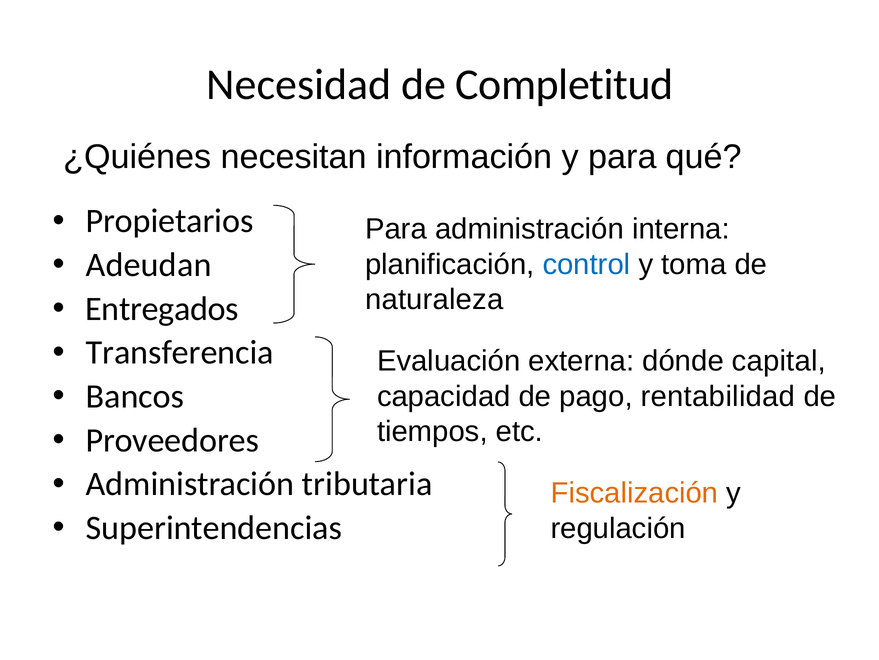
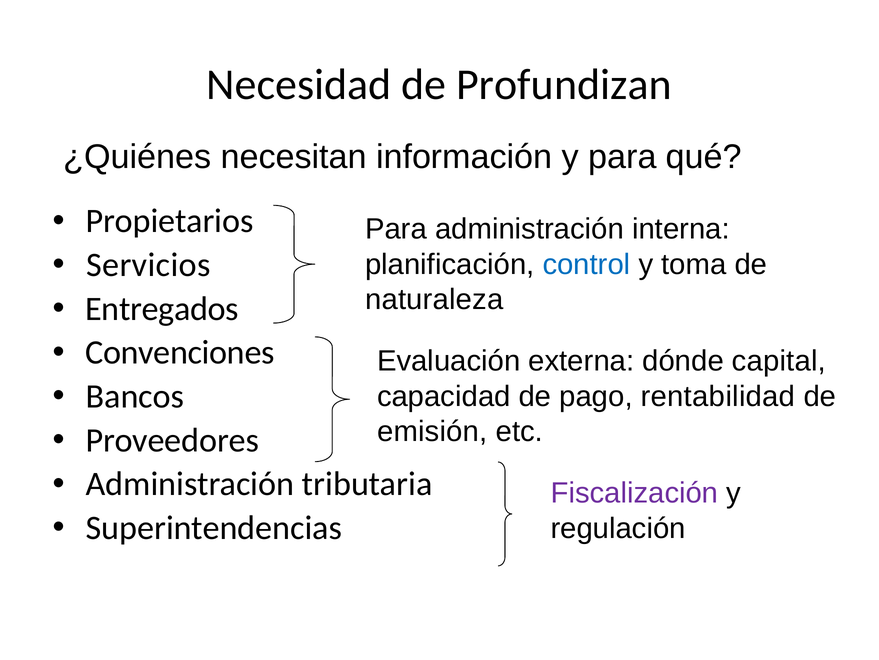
Completitud: Completitud -> Profundizan (564, 84)
Adeudan: Adeudan -> Servicios (148, 265)
Transferencia: Transferencia -> Convenciones (180, 352)
tiempos: tiempos -> emisión (432, 431)
Fiscalización colour: orange -> purple (634, 493)
